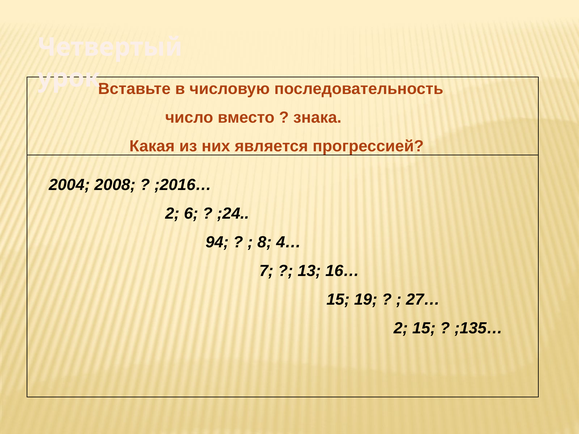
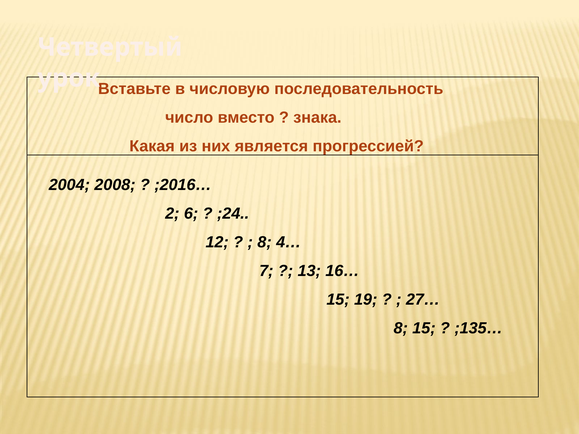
94: 94 -> 12 (217, 242)
2: 2 -> 8 (401, 328)
